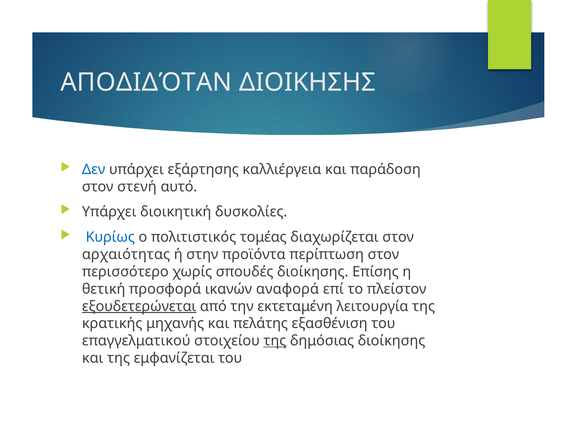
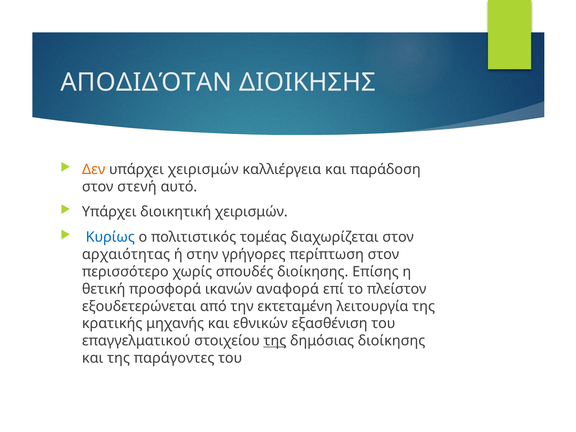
Δεν colour: blue -> orange (94, 169)
υπάρχει εξάρτησης: εξάρτησης -> χειρισμών (203, 169)
διοικητική δυσκολίες: δυσκολίες -> χειρισμών (251, 212)
προϊόντα: προϊόντα -> γρήγορες (254, 254)
εξουδετερώνεται underline: present -> none (139, 306)
πελάτης: πελάτης -> εθνικών (260, 324)
εμφανίζεται: εμφανίζεται -> παράγοντες (174, 358)
